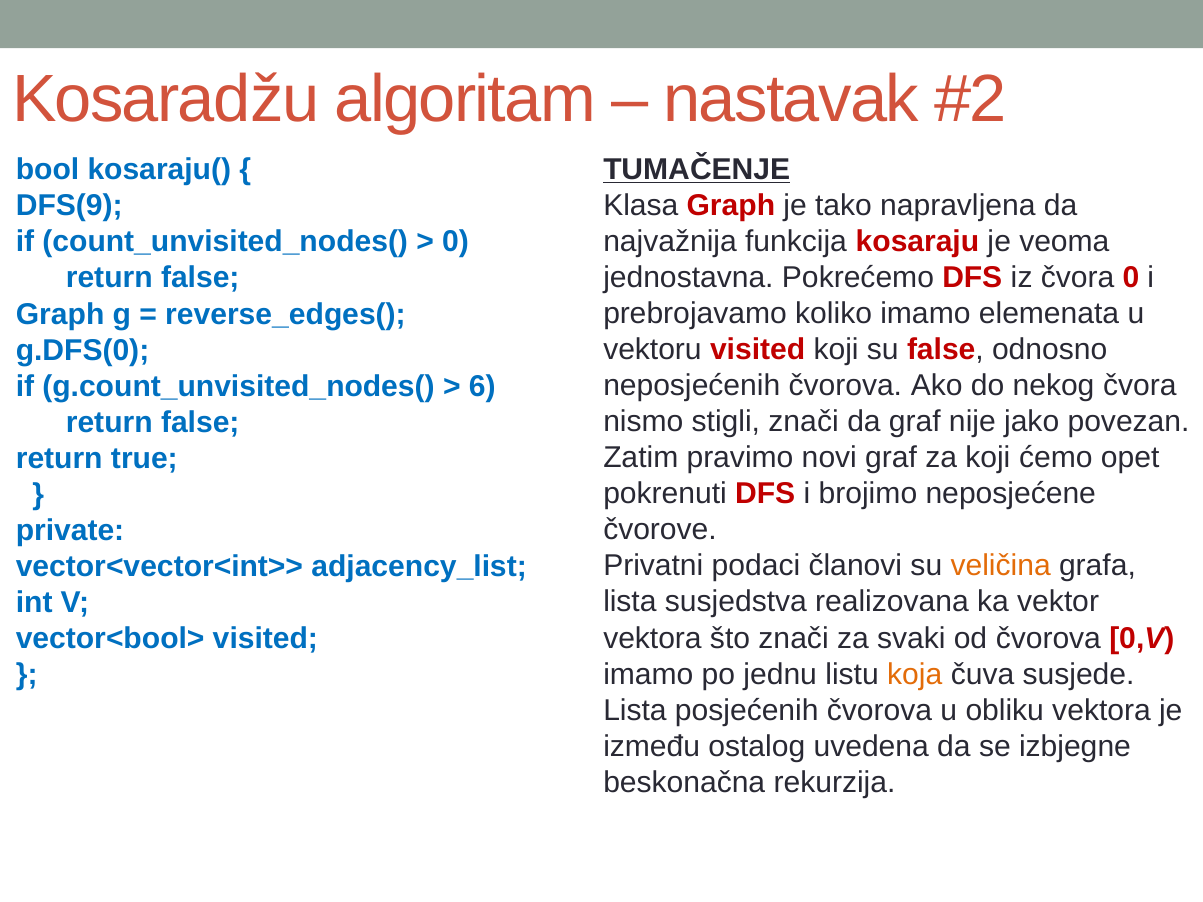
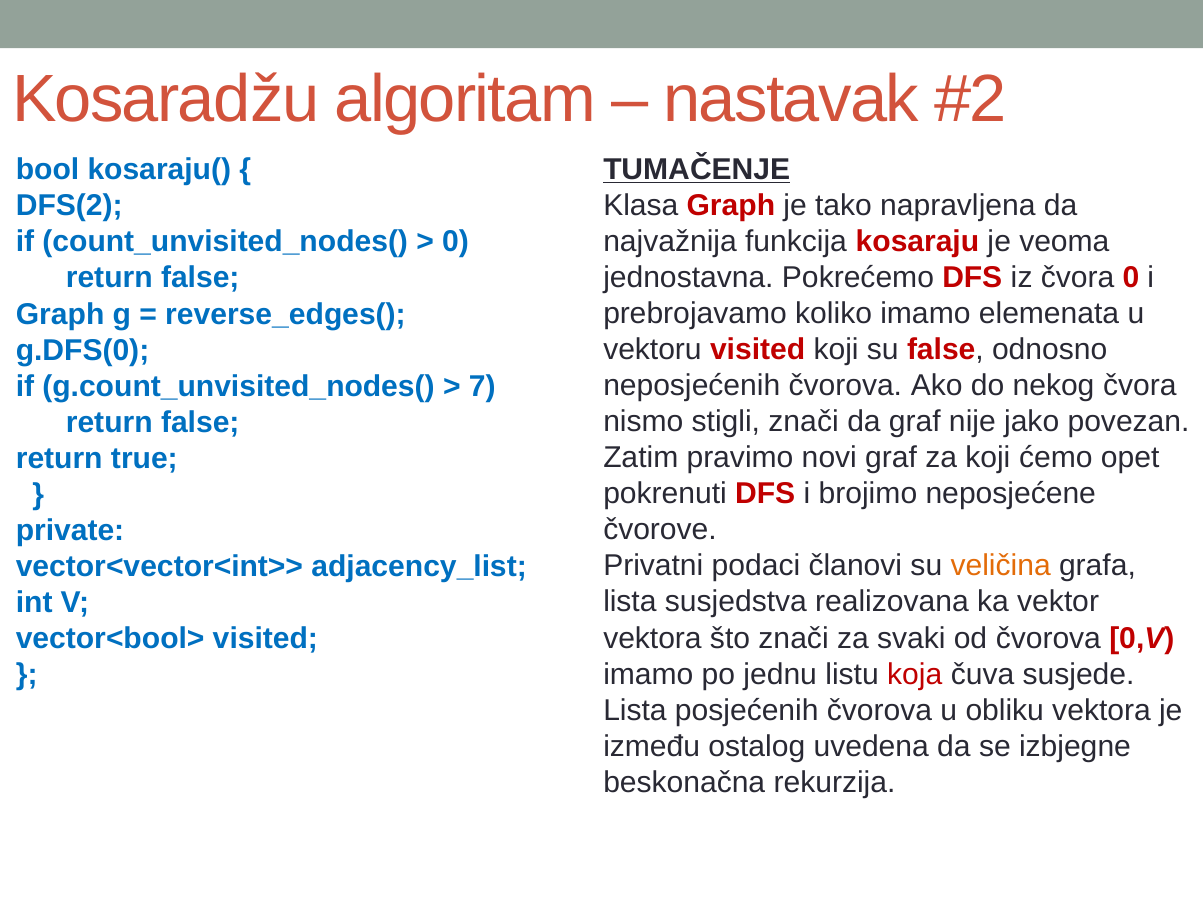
DFS(9: DFS(9 -> DFS(2 (69, 206)
6: 6 -> 7 (482, 386)
koja colour: orange -> red (915, 674)
